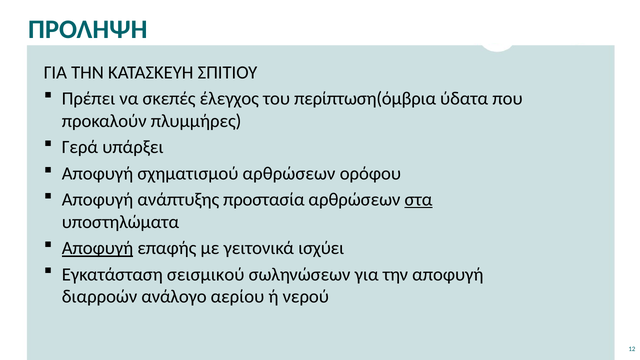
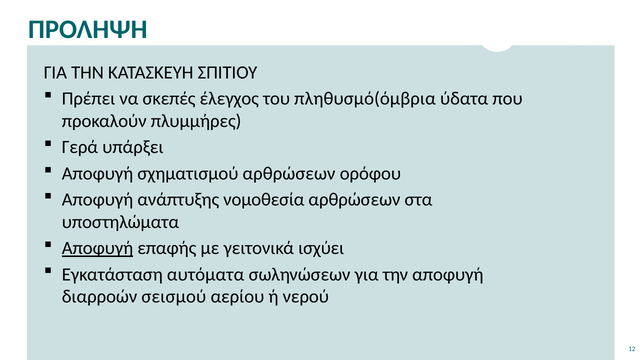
περίπτωση(όμβρια: περίπτωση(όμβρια -> πληθυσμό(όμβρια (365, 99)
προστασία: προστασία -> νομοθεσία (264, 200)
στα underline: present -> none (419, 200)
σεισμικού: σεισμικού -> αυτόματα (206, 274)
ανάλογο: ανάλογο -> σεισμού (174, 297)
